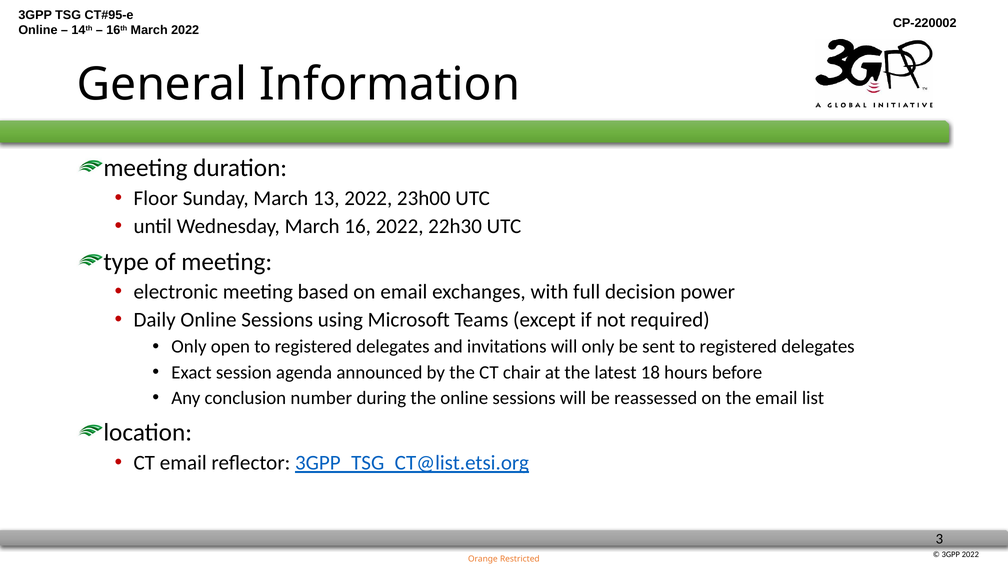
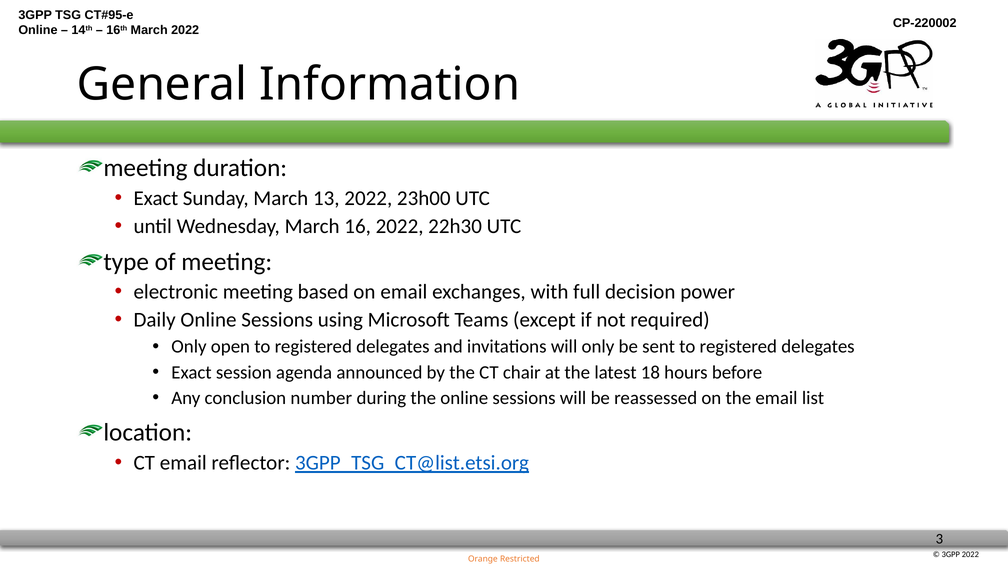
Floor: Floor -> Exact (156, 198)
